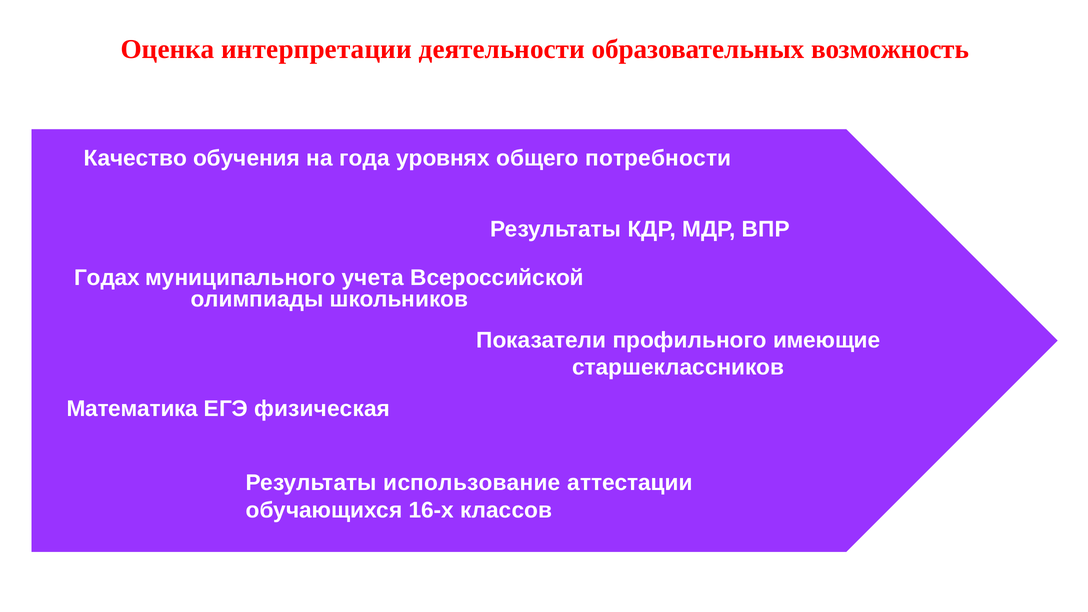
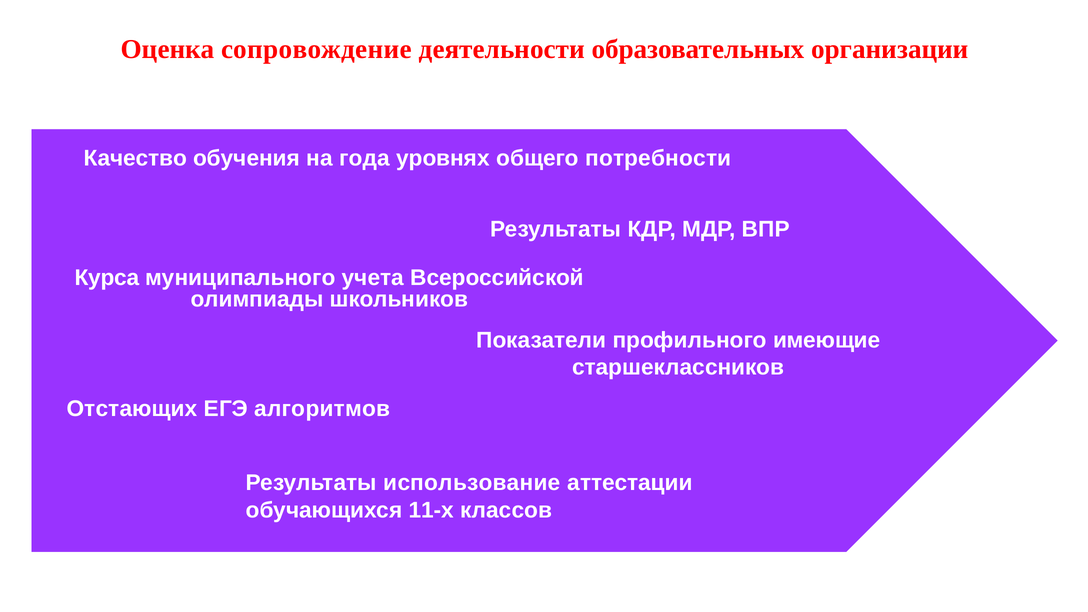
интерпретации: интерпретации -> сопровождение (316, 49)
возможность: возможность -> организации (890, 49)
Годах: Годах -> Курса (107, 278)
Математика: Математика -> Отстающих (132, 409)
физическая: физическая -> алгоритмов (322, 409)
16-х: 16-х -> 11-х (431, 510)
